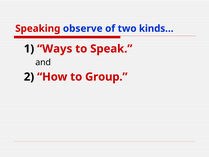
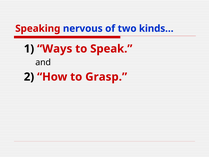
observe: observe -> nervous (83, 28)
Group: Group -> Grasp (106, 77)
